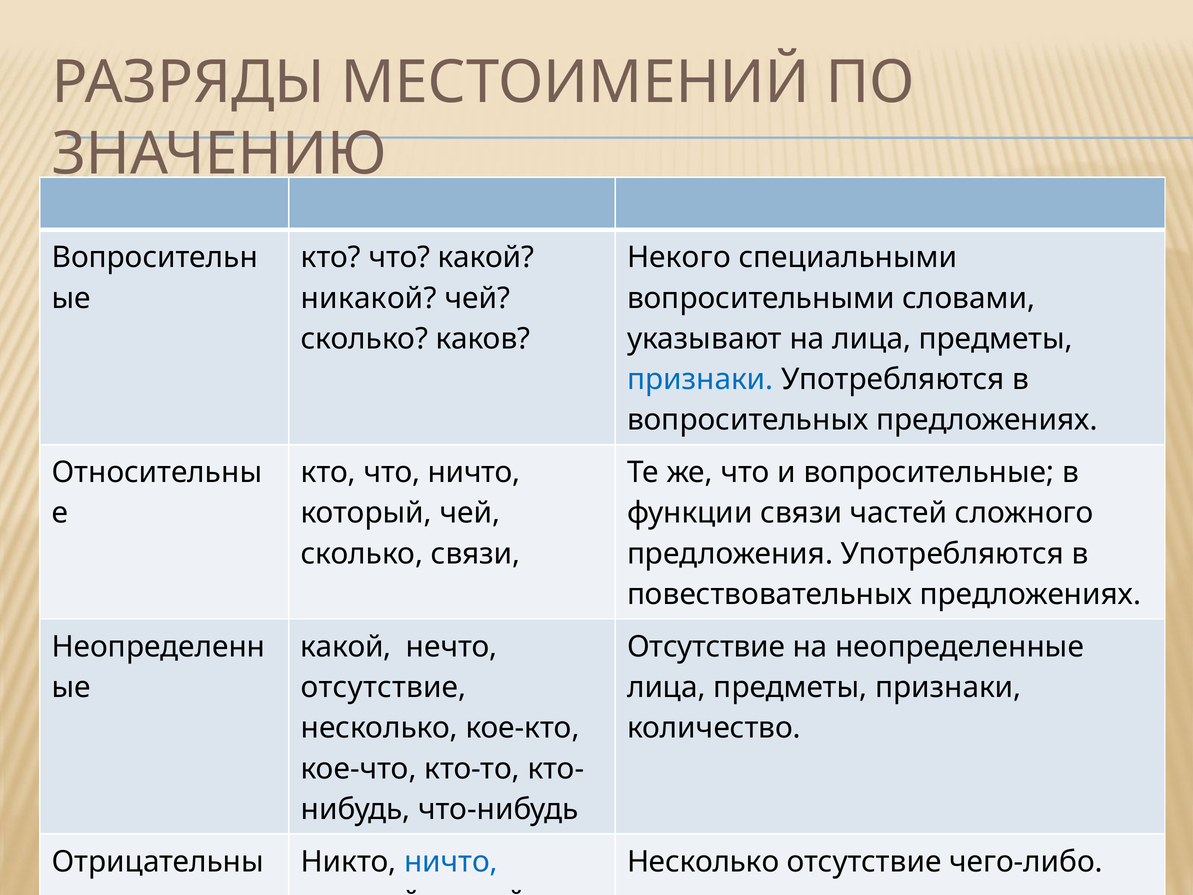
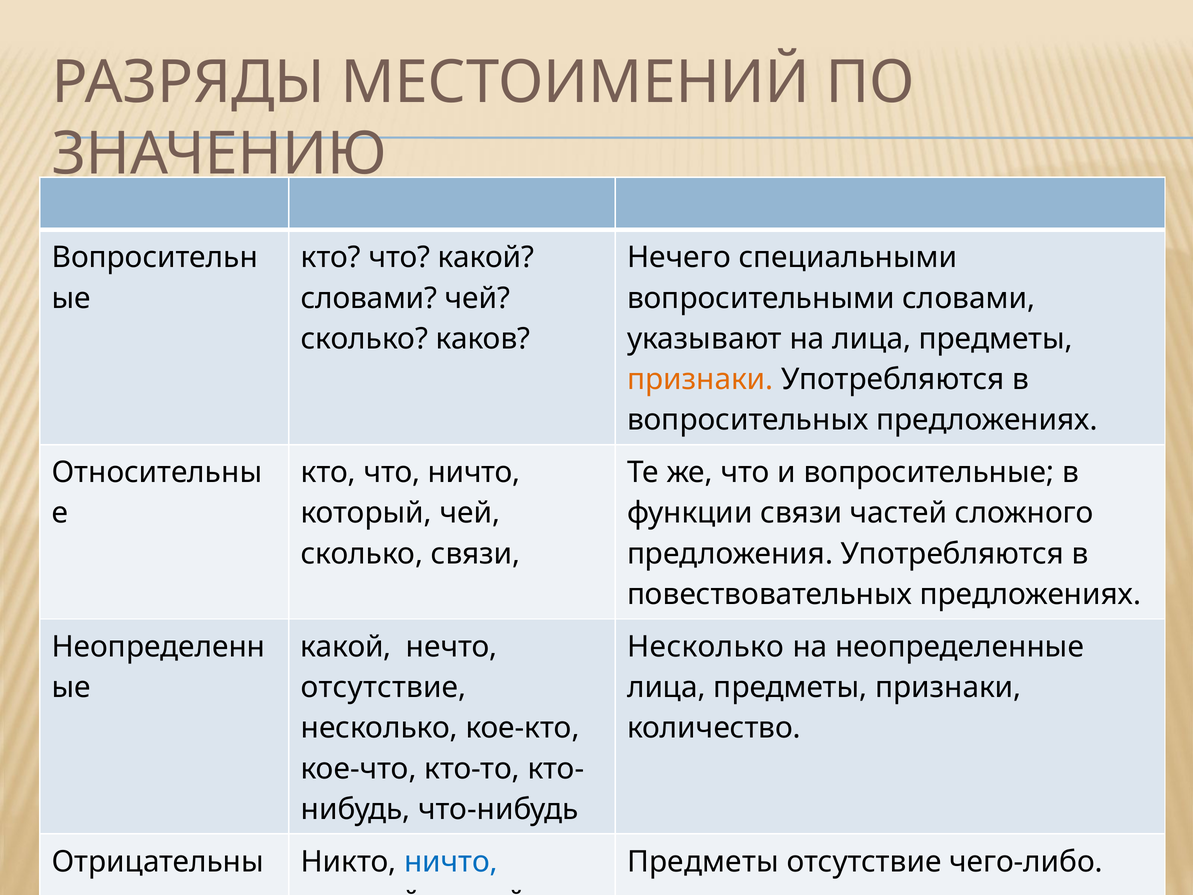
Некого: Некого -> Нечего (679, 258)
никакой: никакой -> словами (369, 298)
признаки colour: blue -> orange (700, 379)
Отсутствие: Отсутствие -> Несколько (706, 647)
Несколько: Несколько -> Предметы (703, 862)
